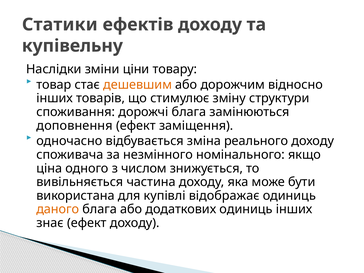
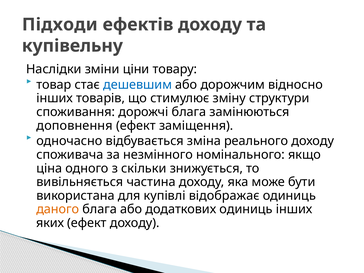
Статики: Статики -> Підходи (60, 25)
дешевшим colour: orange -> blue (138, 85)
числом: числом -> скільки (144, 168)
знає: знає -> яких (50, 223)
